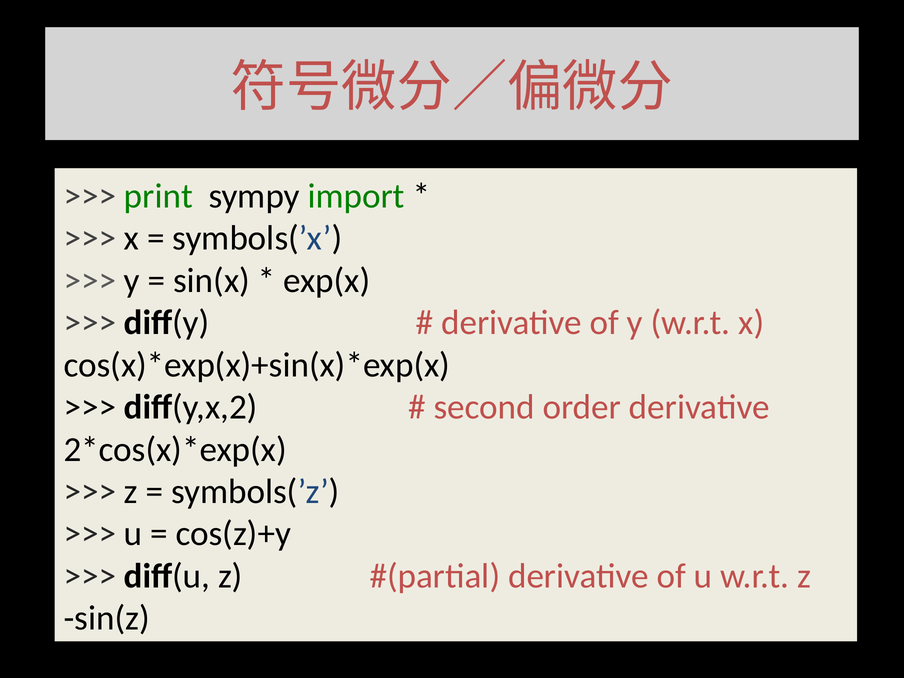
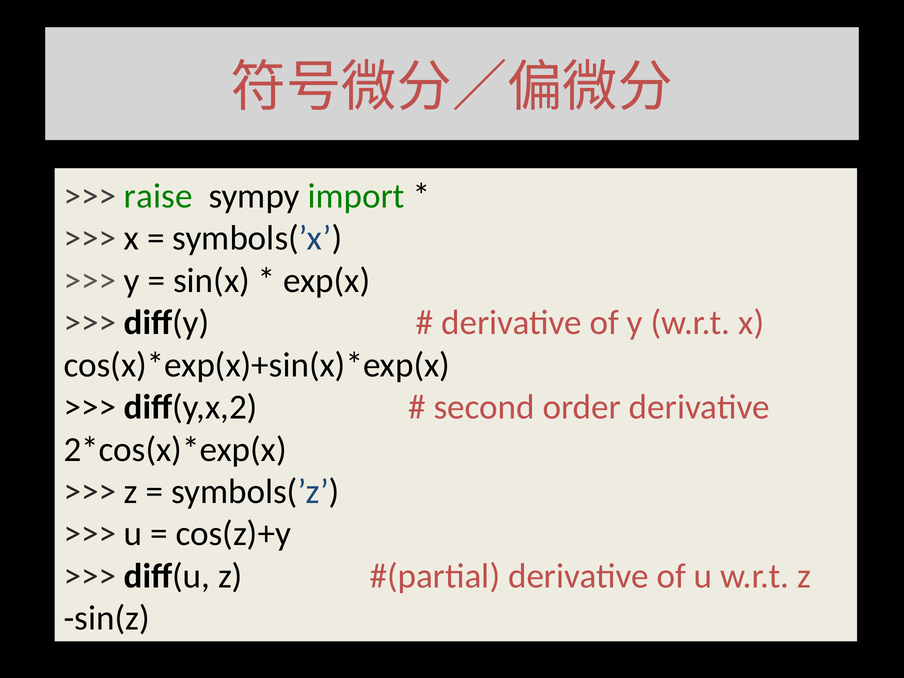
print: print -> raise (158, 196)
